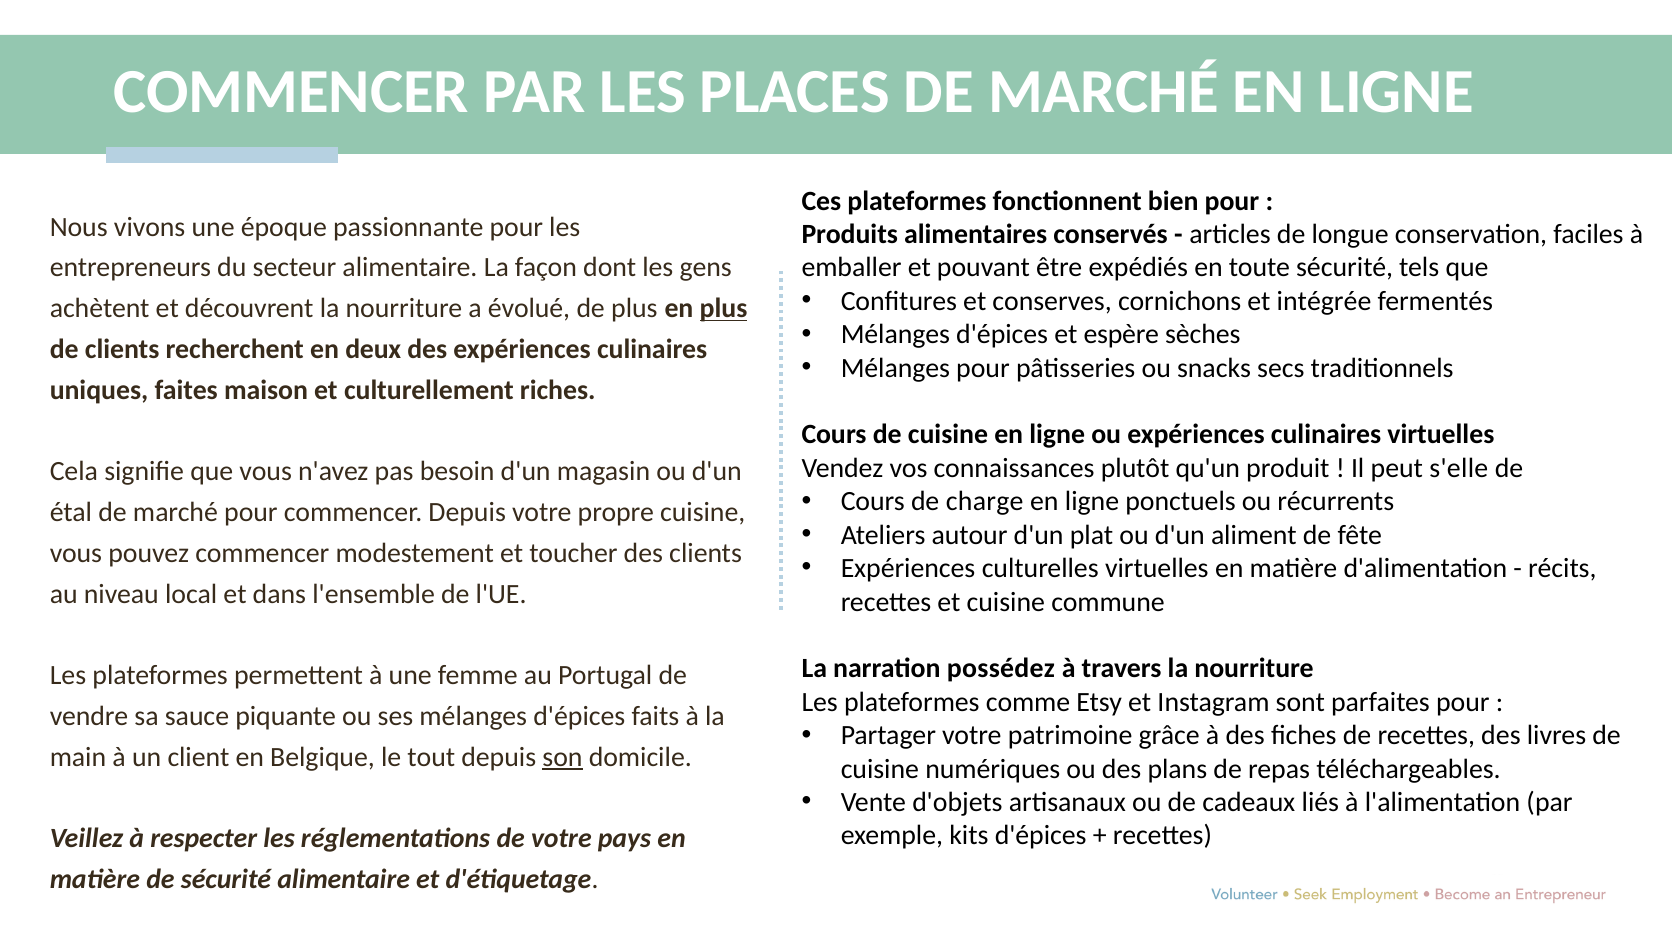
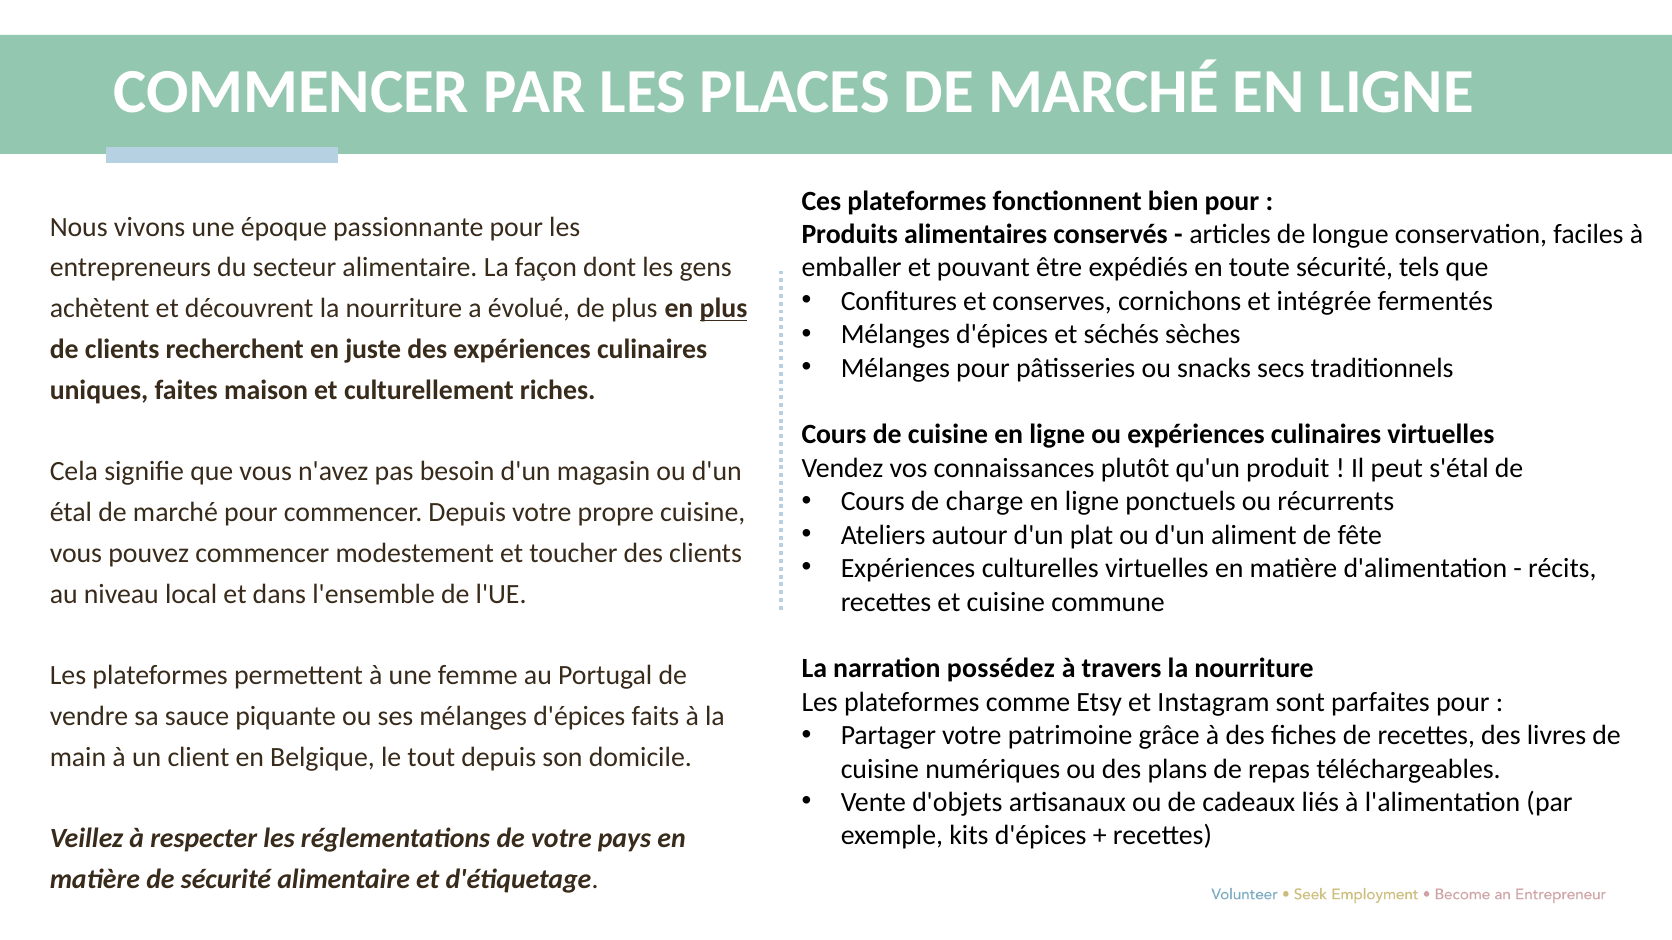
espère: espère -> séchés (1121, 335)
deux: deux -> juste (373, 349)
s'elle: s'elle -> s'étal (1459, 468)
son underline: present -> none (563, 757)
